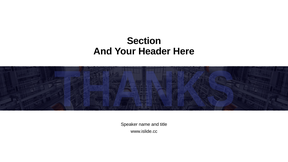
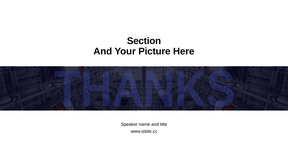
Header: Header -> Picture (154, 51)
